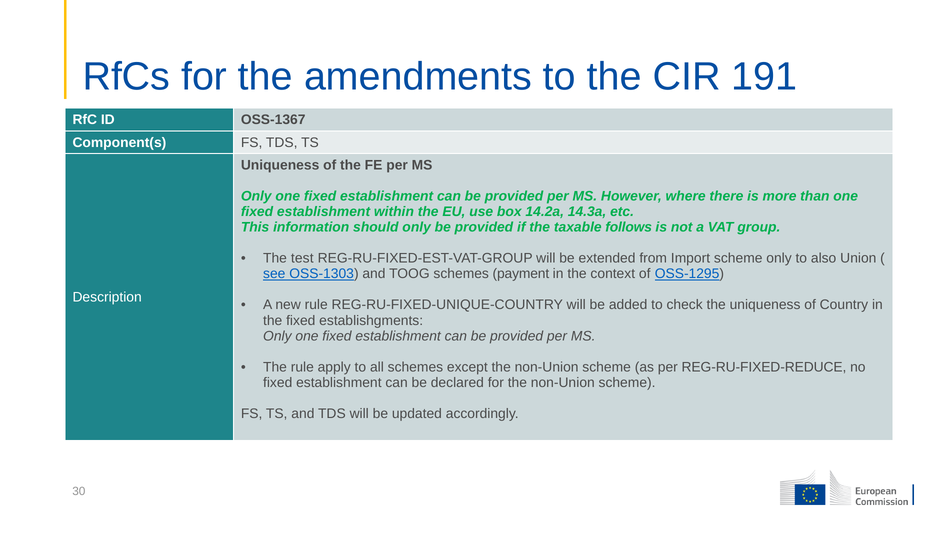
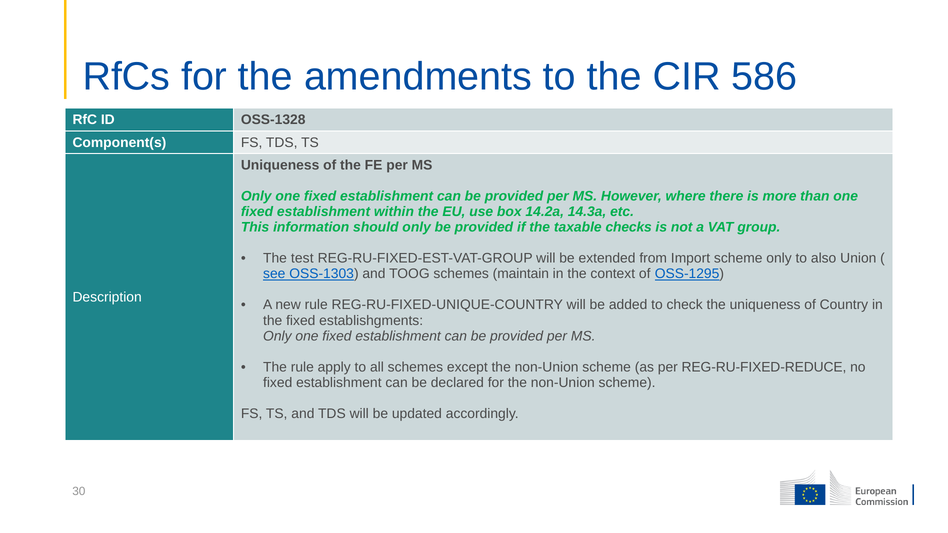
191: 191 -> 586 (764, 77)
OSS-1367: OSS-1367 -> OSS-1328 (273, 120)
follows: follows -> checks (629, 227)
payment: payment -> maintain (521, 274)
